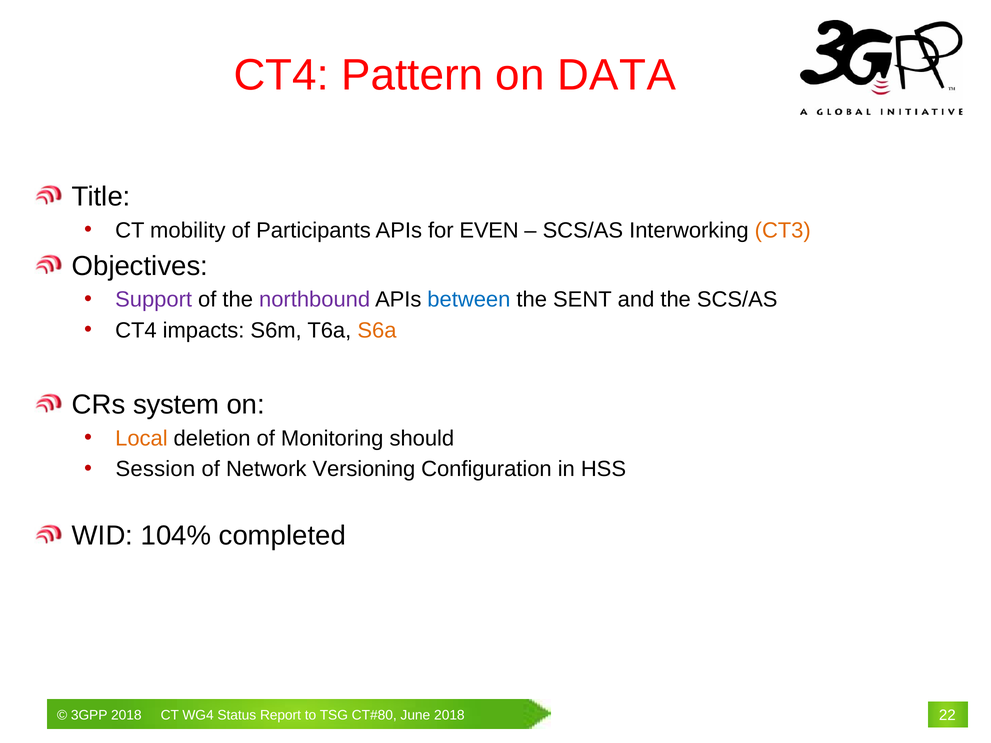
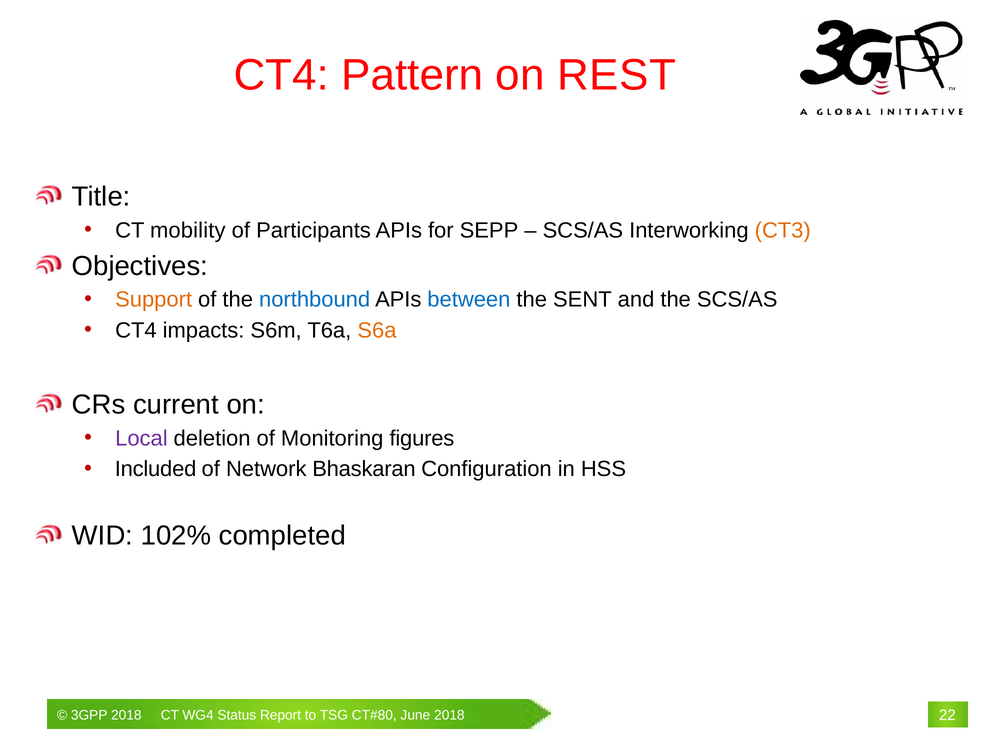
DATA: DATA -> REST (617, 75)
EVEN: EVEN -> SEPP (489, 230)
Support colour: purple -> orange (154, 300)
northbound colour: purple -> blue (315, 300)
system: system -> current (176, 405)
Local colour: orange -> purple (141, 439)
should: should -> figures (422, 439)
Session: Session -> Included (156, 469)
Versioning: Versioning -> Bhaskaran (364, 469)
104%: 104% -> 102% (176, 536)
